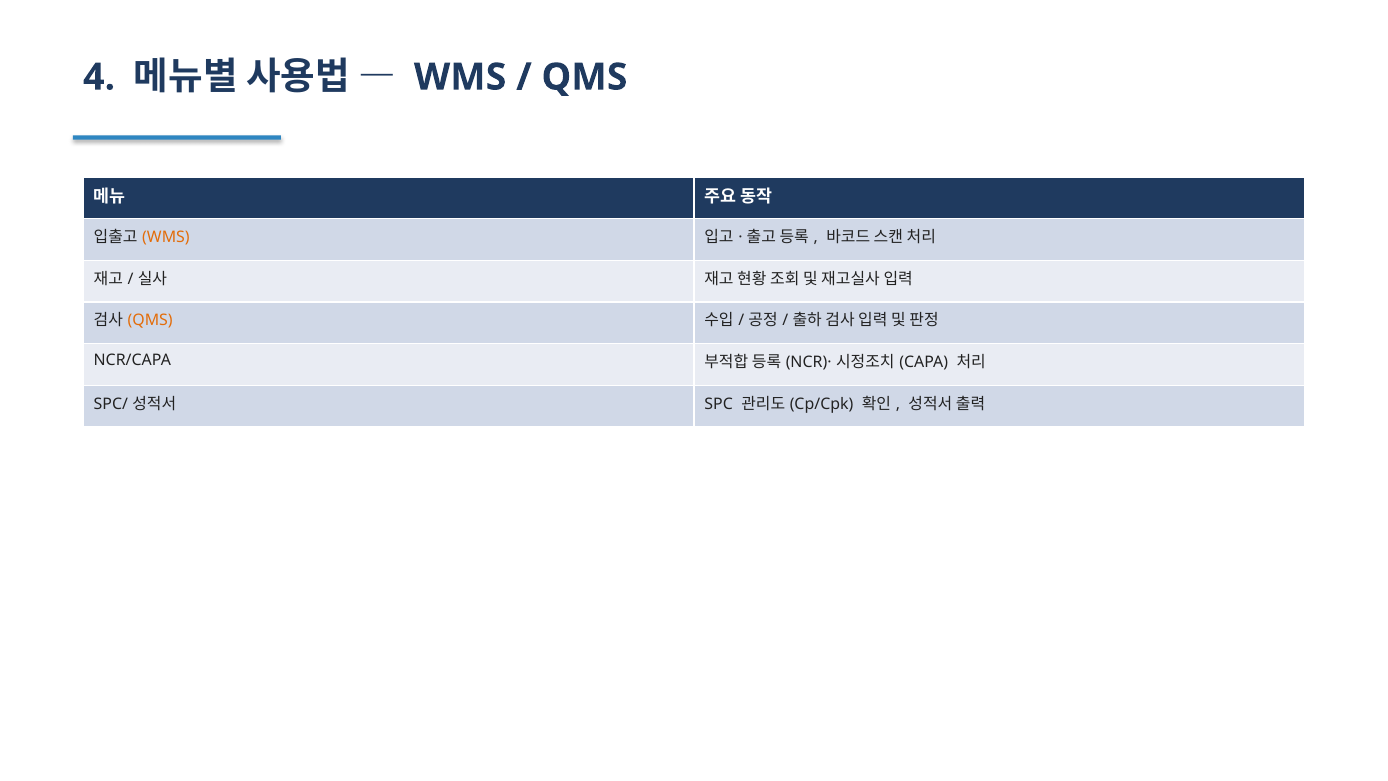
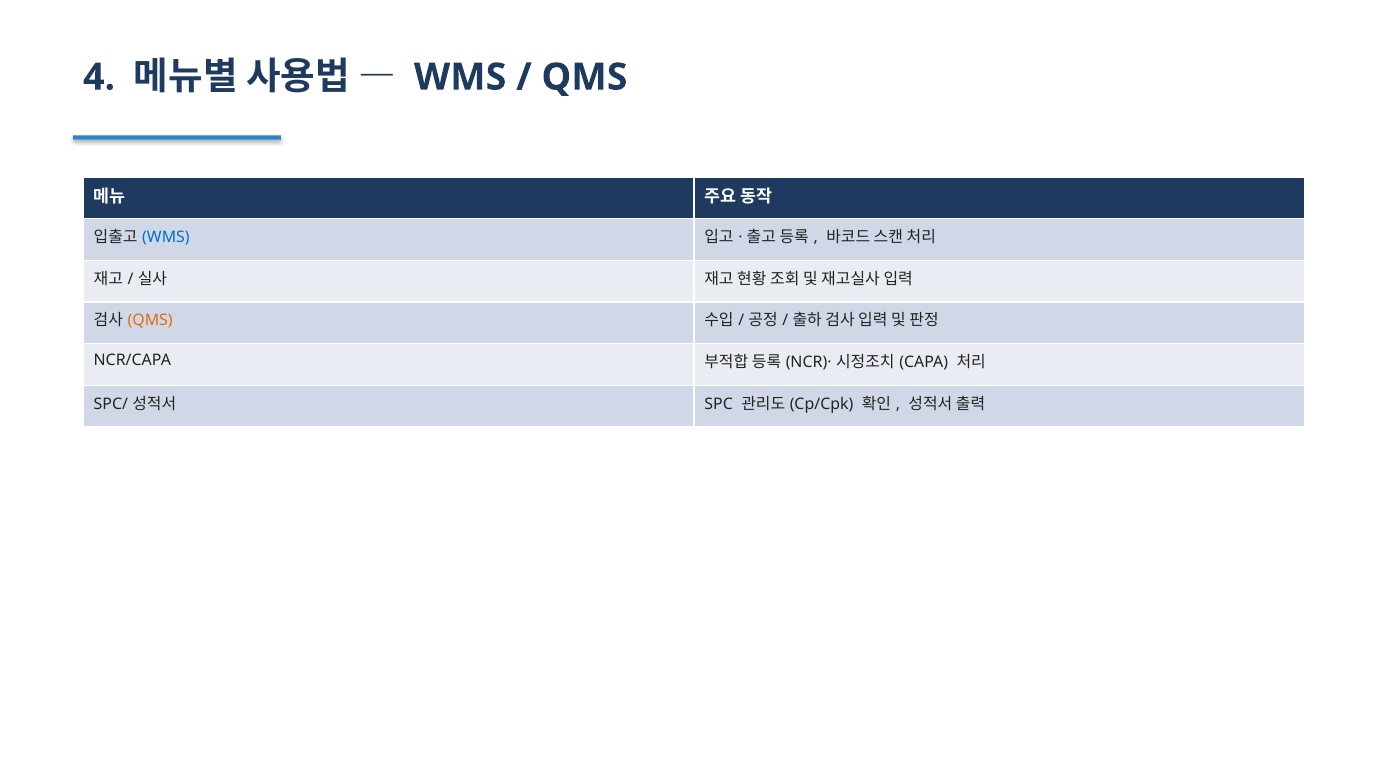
WMS colour: orange -> blue (166, 237)
